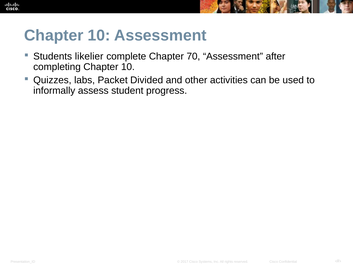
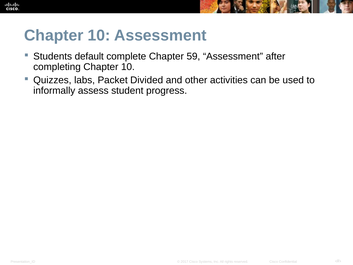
likelier: likelier -> default (89, 56)
70: 70 -> 59 (193, 56)
